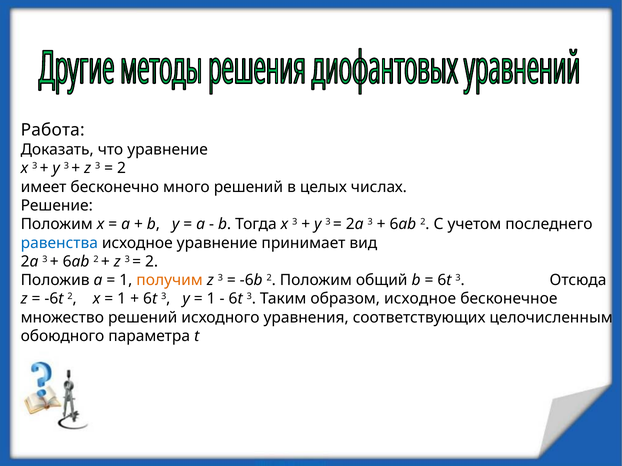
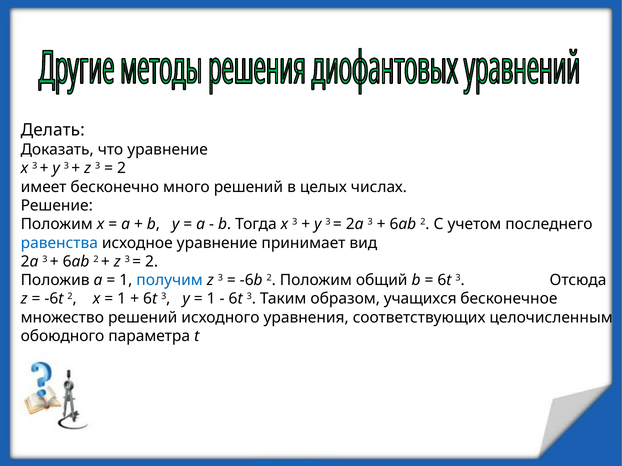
Работа: Работа -> Делать (53, 130)
получим colour: orange -> blue (170, 280)
образом исходное: исходное -> учащихся (420, 299)
